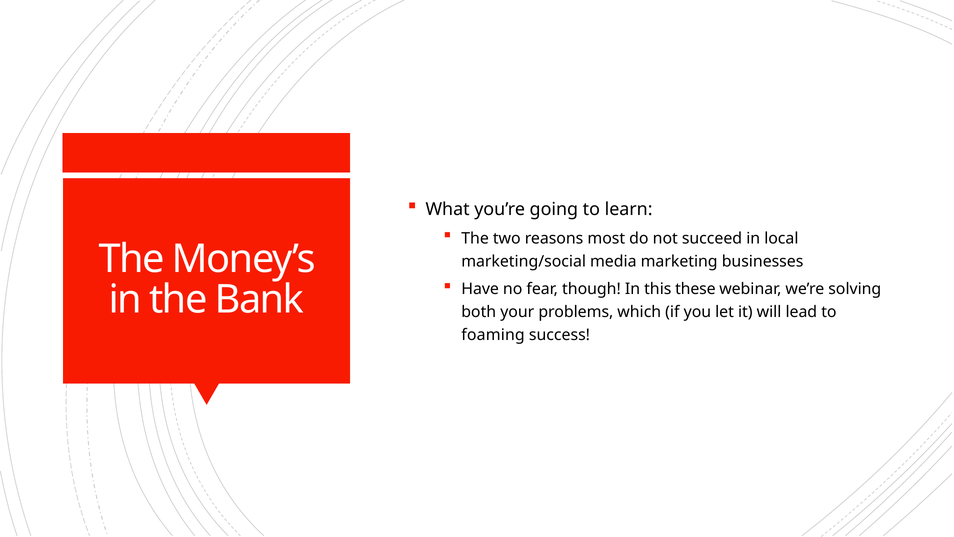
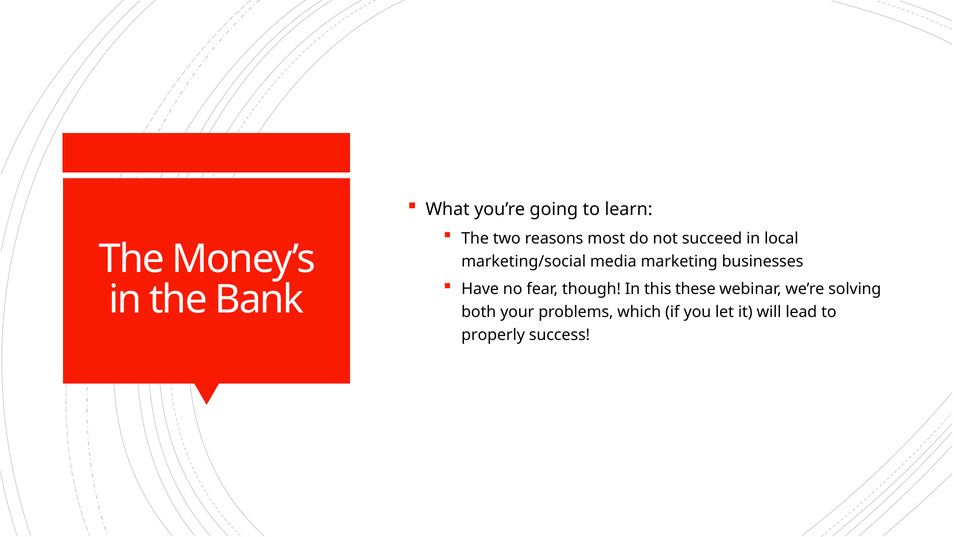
foaming: foaming -> properly (493, 335)
